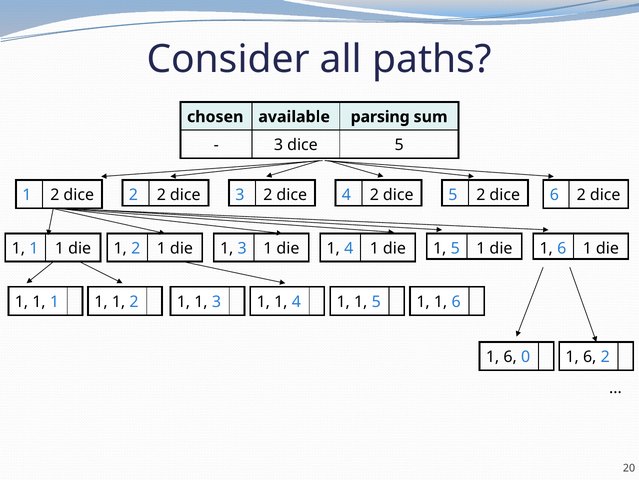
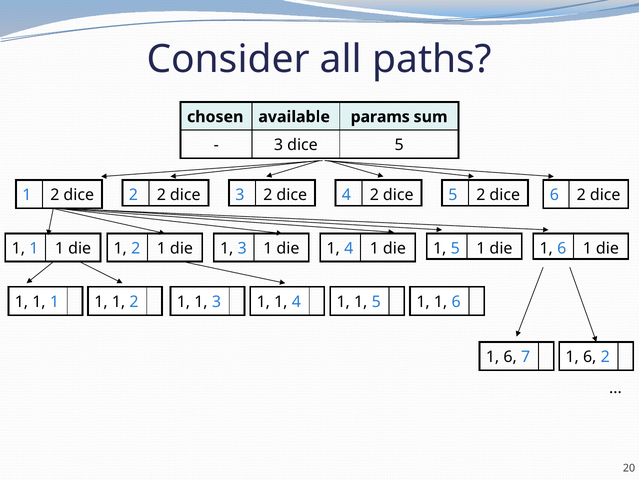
parsing: parsing -> params (380, 117)
0: 0 -> 7 (526, 356)
